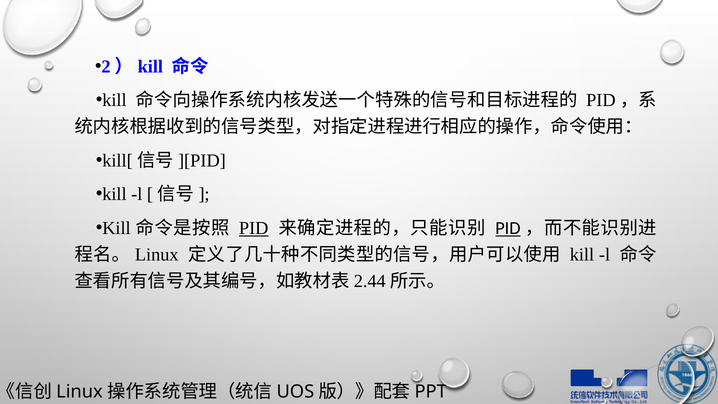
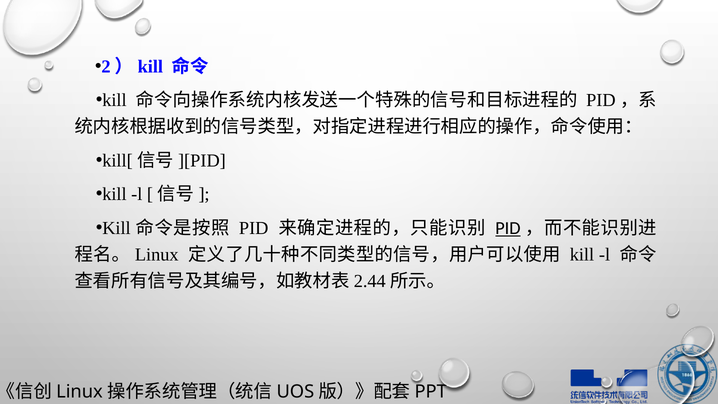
PID underline: present -> none (254, 228)
